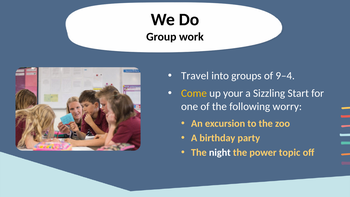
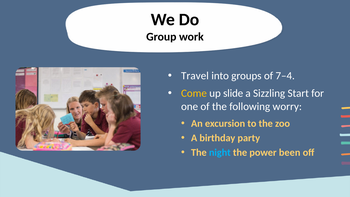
9–4: 9–4 -> 7–4 (285, 76)
your: your -> slide (233, 93)
night colour: white -> light blue (220, 152)
topic: topic -> been (290, 152)
